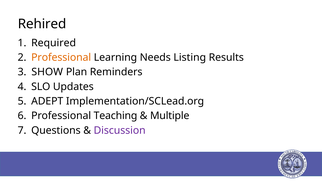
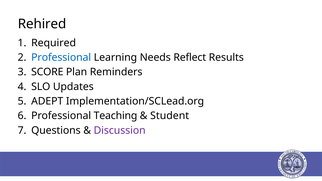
Professional colour: orange -> blue (61, 57)
Listing: Listing -> Reflect (190, 57)
SHOW: SHOW -> SCORE (47, 72)
Multiple: Multiple -> Student (170, 116)
